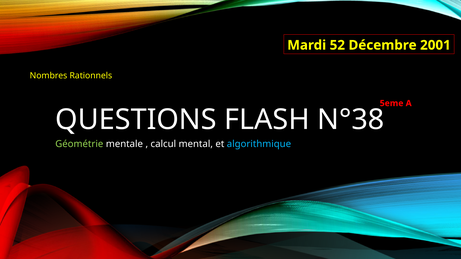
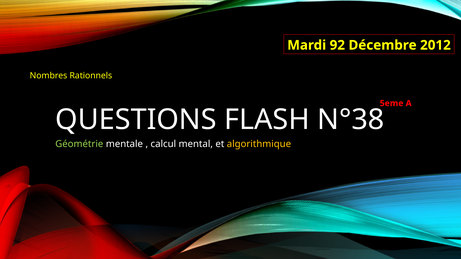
52: 52 -> 92 (337, 45)
2001: 2001 -> 2012 (435, 45)
algorithmique colour: light blue -> yellow (259, 144)
